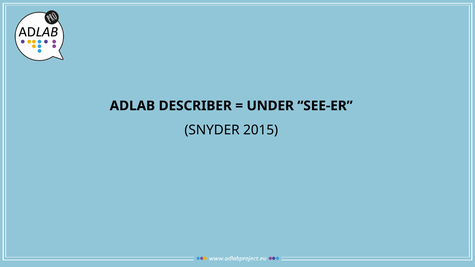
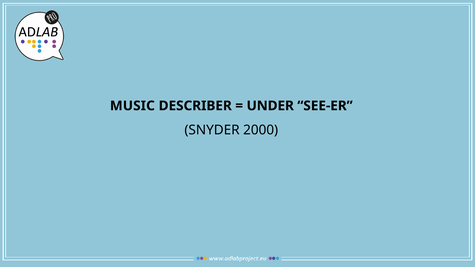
ADLAB: ADLAB -> MUSIC (132, 106)
2015: 2015 -> 2000 (261, 130)
